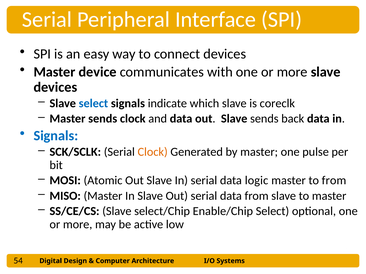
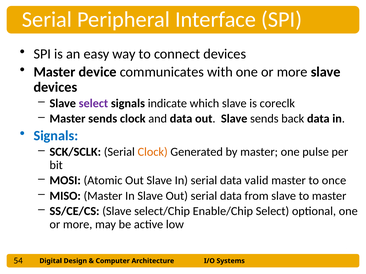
select colour: blue -> purple (93, 104)
logic: logic -> valid (257, 181)
to from: from -> once (334, 181)
